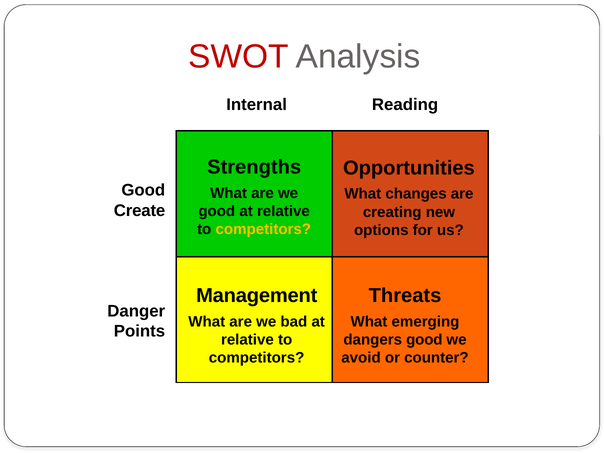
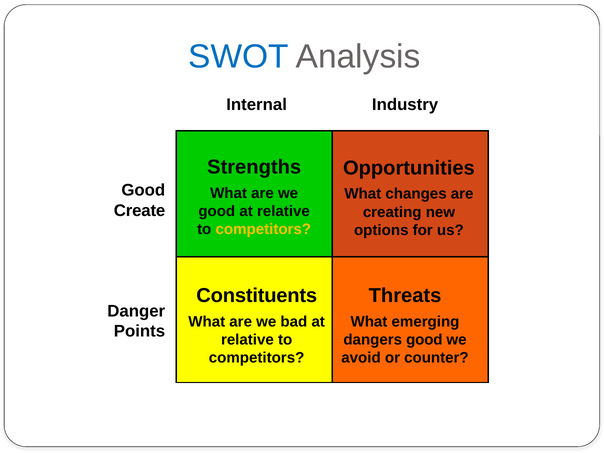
SWOT colour: red -> blue (239, 57)
Reading: Reading -> Industry (405, 105)
Management: Management -> Constituents (257, 296)
